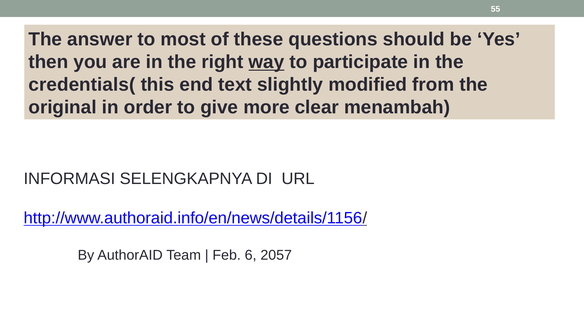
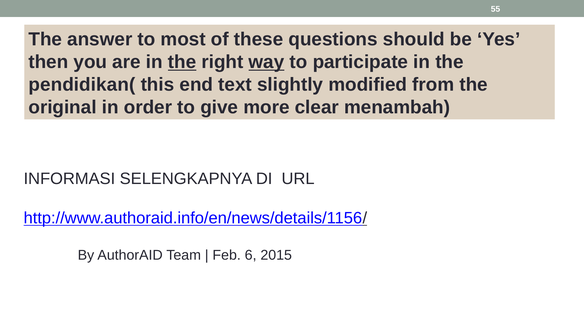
the underline: none -> present (182, 62)
credentials(: credentials( -> pendidikan( (82, 85)
2057: 2057 -> 2015 (276, 256)
